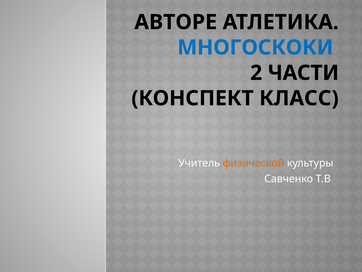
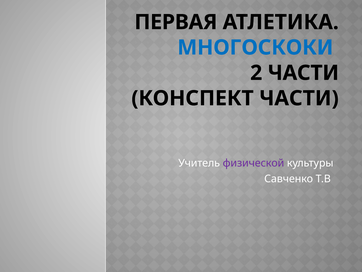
АВТОРЕ: АВТОРЕ -> ПЕРВАЯ (176, 22)
КОНСПЕКТ КЛАСС: КЛАСС -> ЧАСТИ (299, 98)
физической colour: orange -> purple (253, 163)
